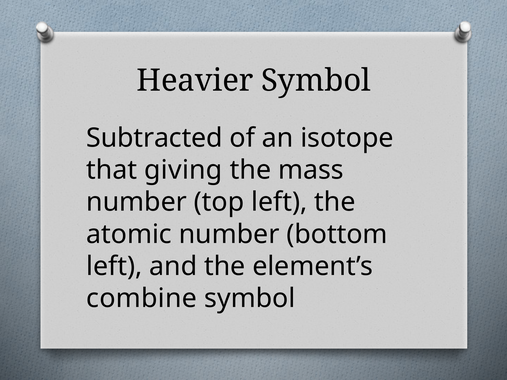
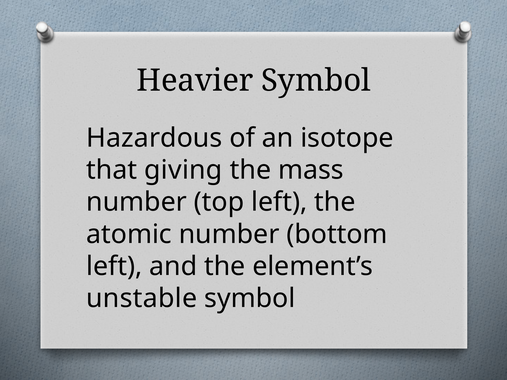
Subtracted: Subtracted -> Hazardous (154, 138)
combine: combine -> unstable (142, 299)
